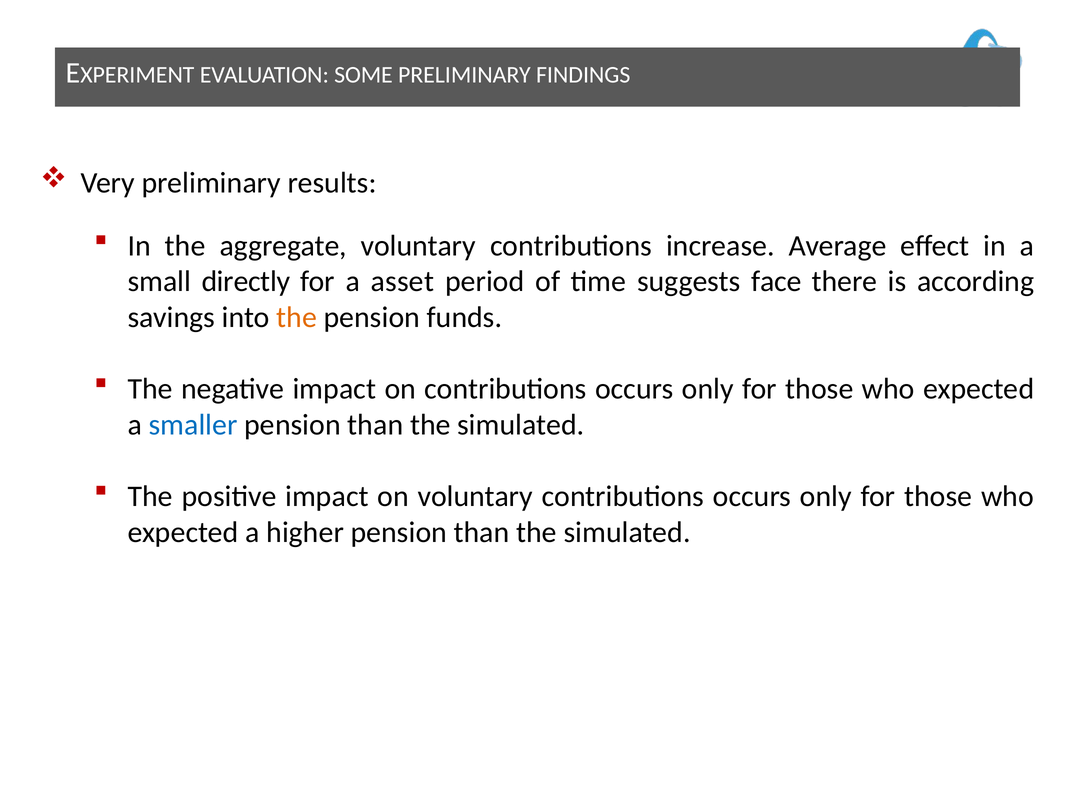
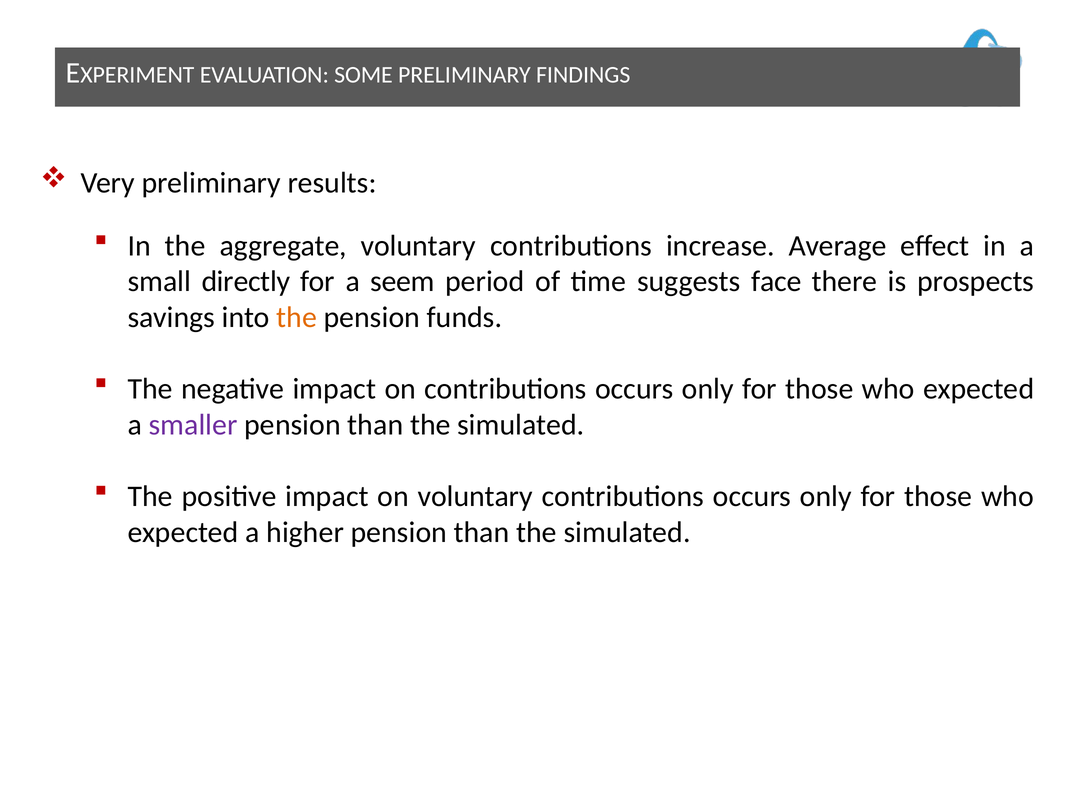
asset: asset -> seem (403, 282)
according: according -> prospects (976, 282)
smaller colour: blue -> purple (193, 425)
